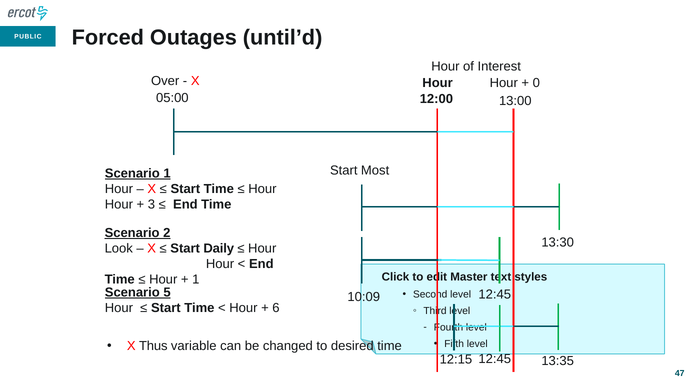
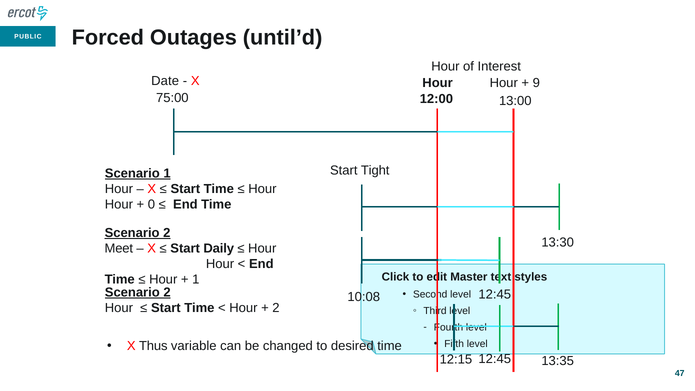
Over: Over -> Date (165, 81)
0: 0 -> 9 (536, 83)
05:00: 05:00 -> 75:00 (172, 98)
Most: Most -> Tight (375, 170)
3: 3 -> 0 (151, 205)
Look: Look -> Meet (119, 248)
5: 5 -> 2 (167, 292)
10:09: 10:09 -> 10:08 (364, 297)
6: 6 -> 2 (276, 308)
